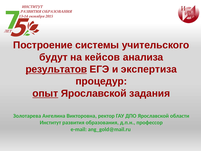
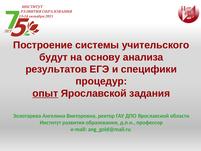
кейсов: кейсов -> основу (102, 57)
результатов underline: present -> none (56, 69)
экспертиза: экспертиза -> специфики (149, 69)
